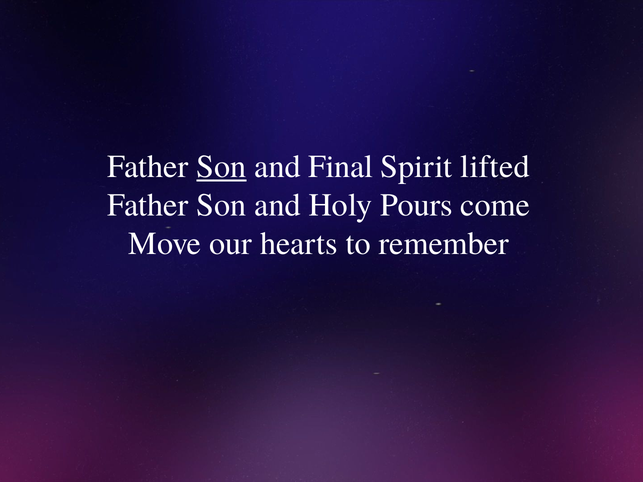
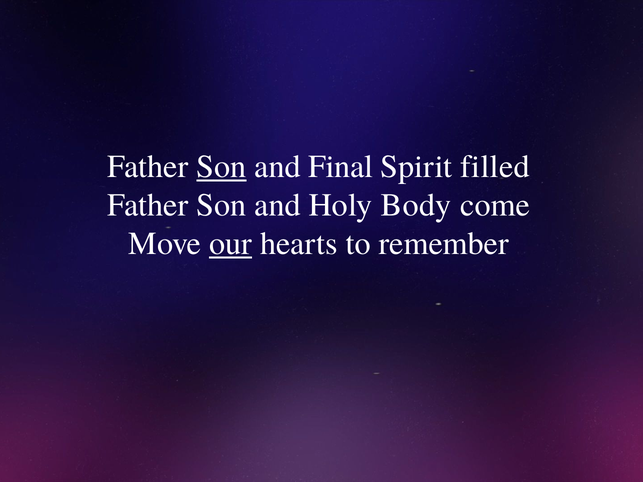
lifted: lifted -> filled (495, 167)
Pours: Pours -> Body (416, 205)
our underline: none -> present (231, 244)
